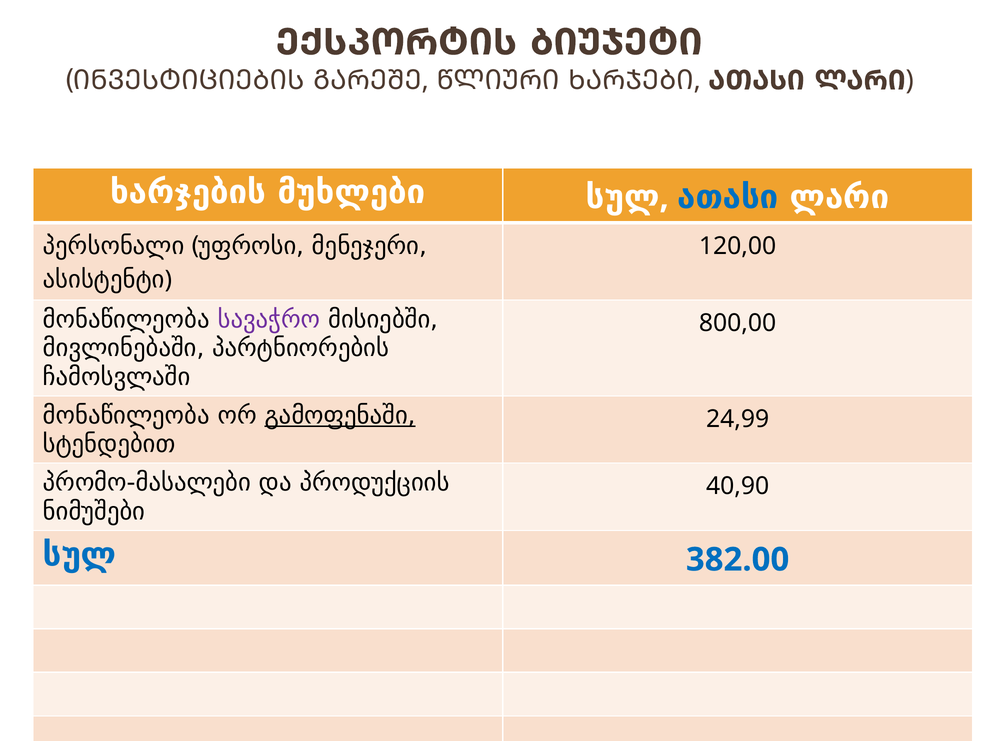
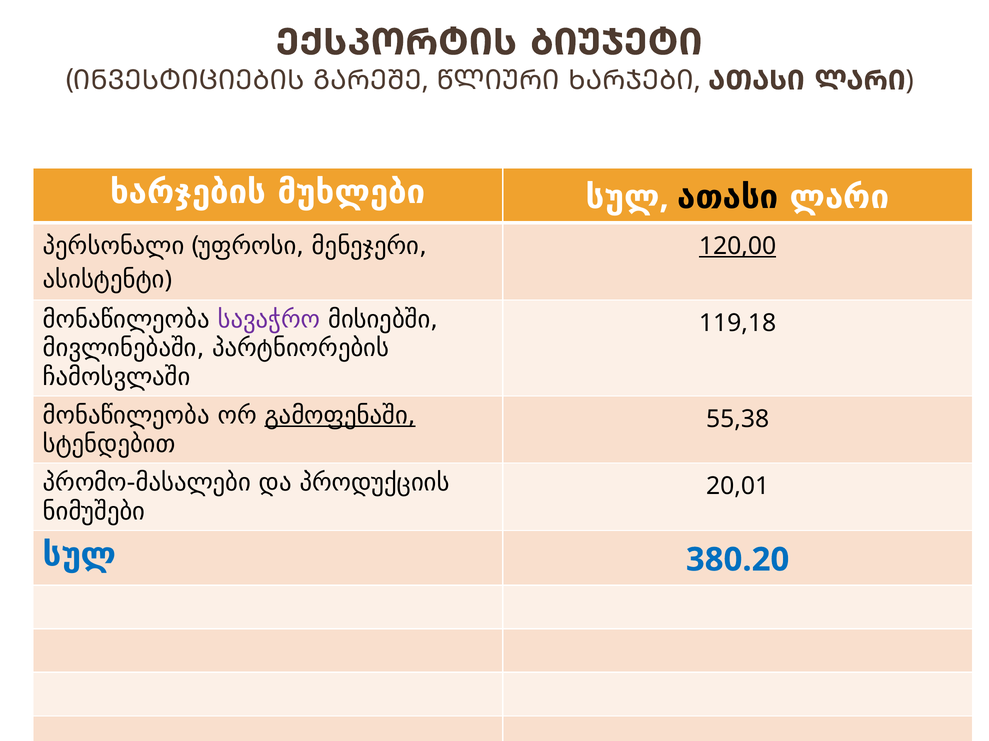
ათასი colour: blue -> black (728, 197)
120,00 underline: none -> present (738, 246)
800,00: 800,00 -> 119,18 (738, 323)
24,99: 24,99 -> 55,38 (738, 419)
40,90: 40,90 -> 20,01 (738, 487)
382.00: 382.00 -> 380.20 (738, 560)
